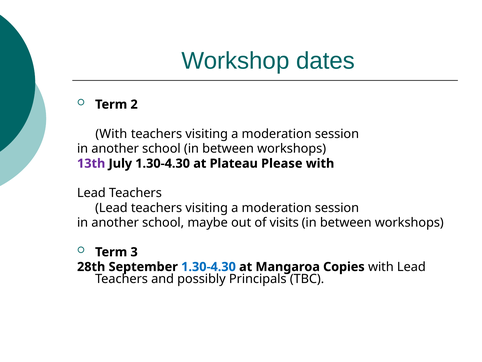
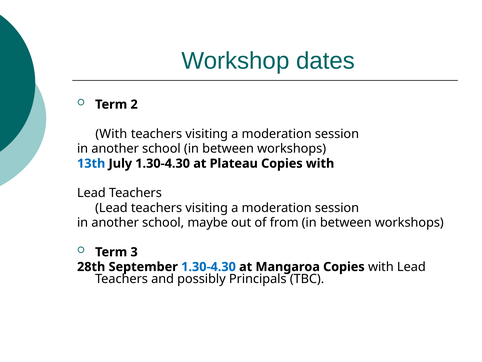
13th colour: purple -> blue (91, 163)
Plateau Please: Please -> Copies (282, 163)
visits: visits -> from (284, 222)
